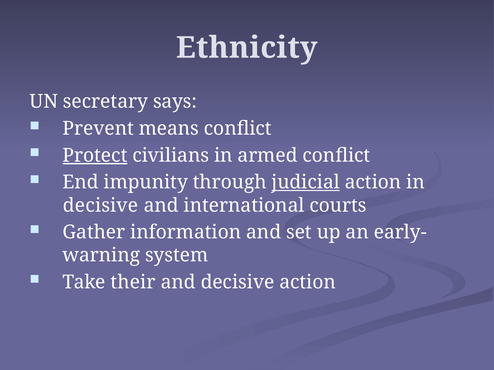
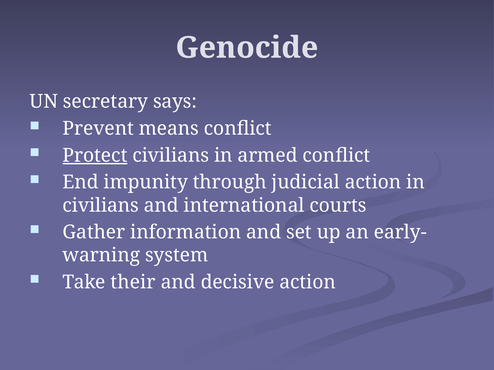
Ethnicity: Ethnicity -> Genocide (247, 48)
judicial underline: present -> none (306, 183)
decisive: decisive -> civilians (101, 206)
